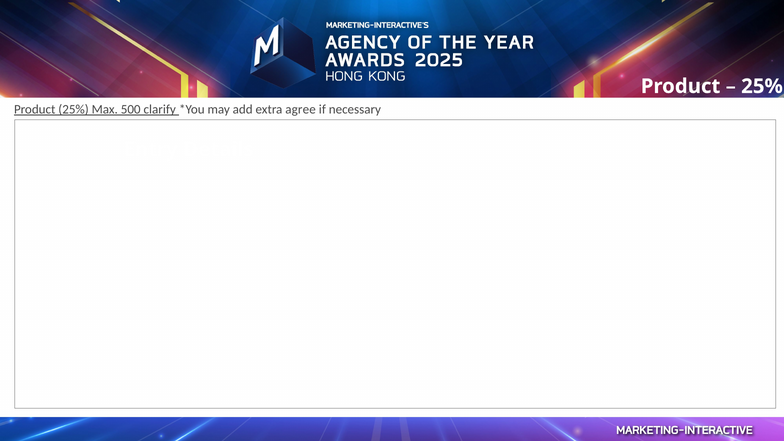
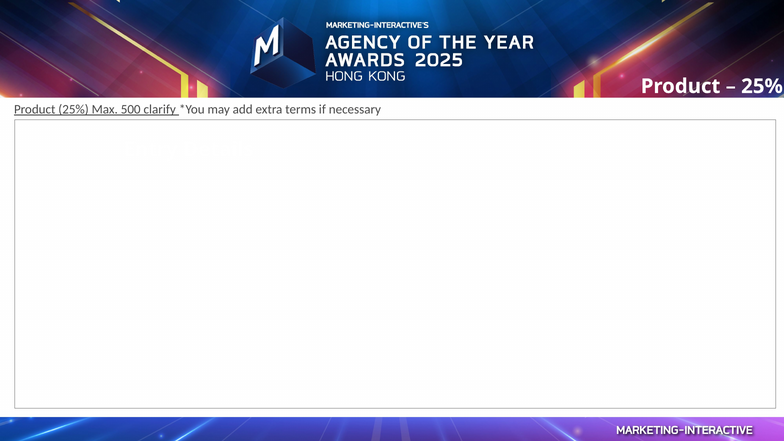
agree: agree -> terms (301, 109)
